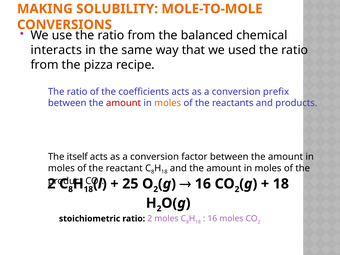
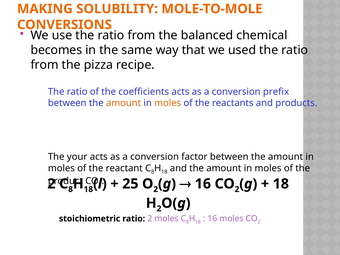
interacts: interacts -> becomes (56, 50)
amount colour: red -> orange (123, 103)
itself: itself -> your (77, 157)
